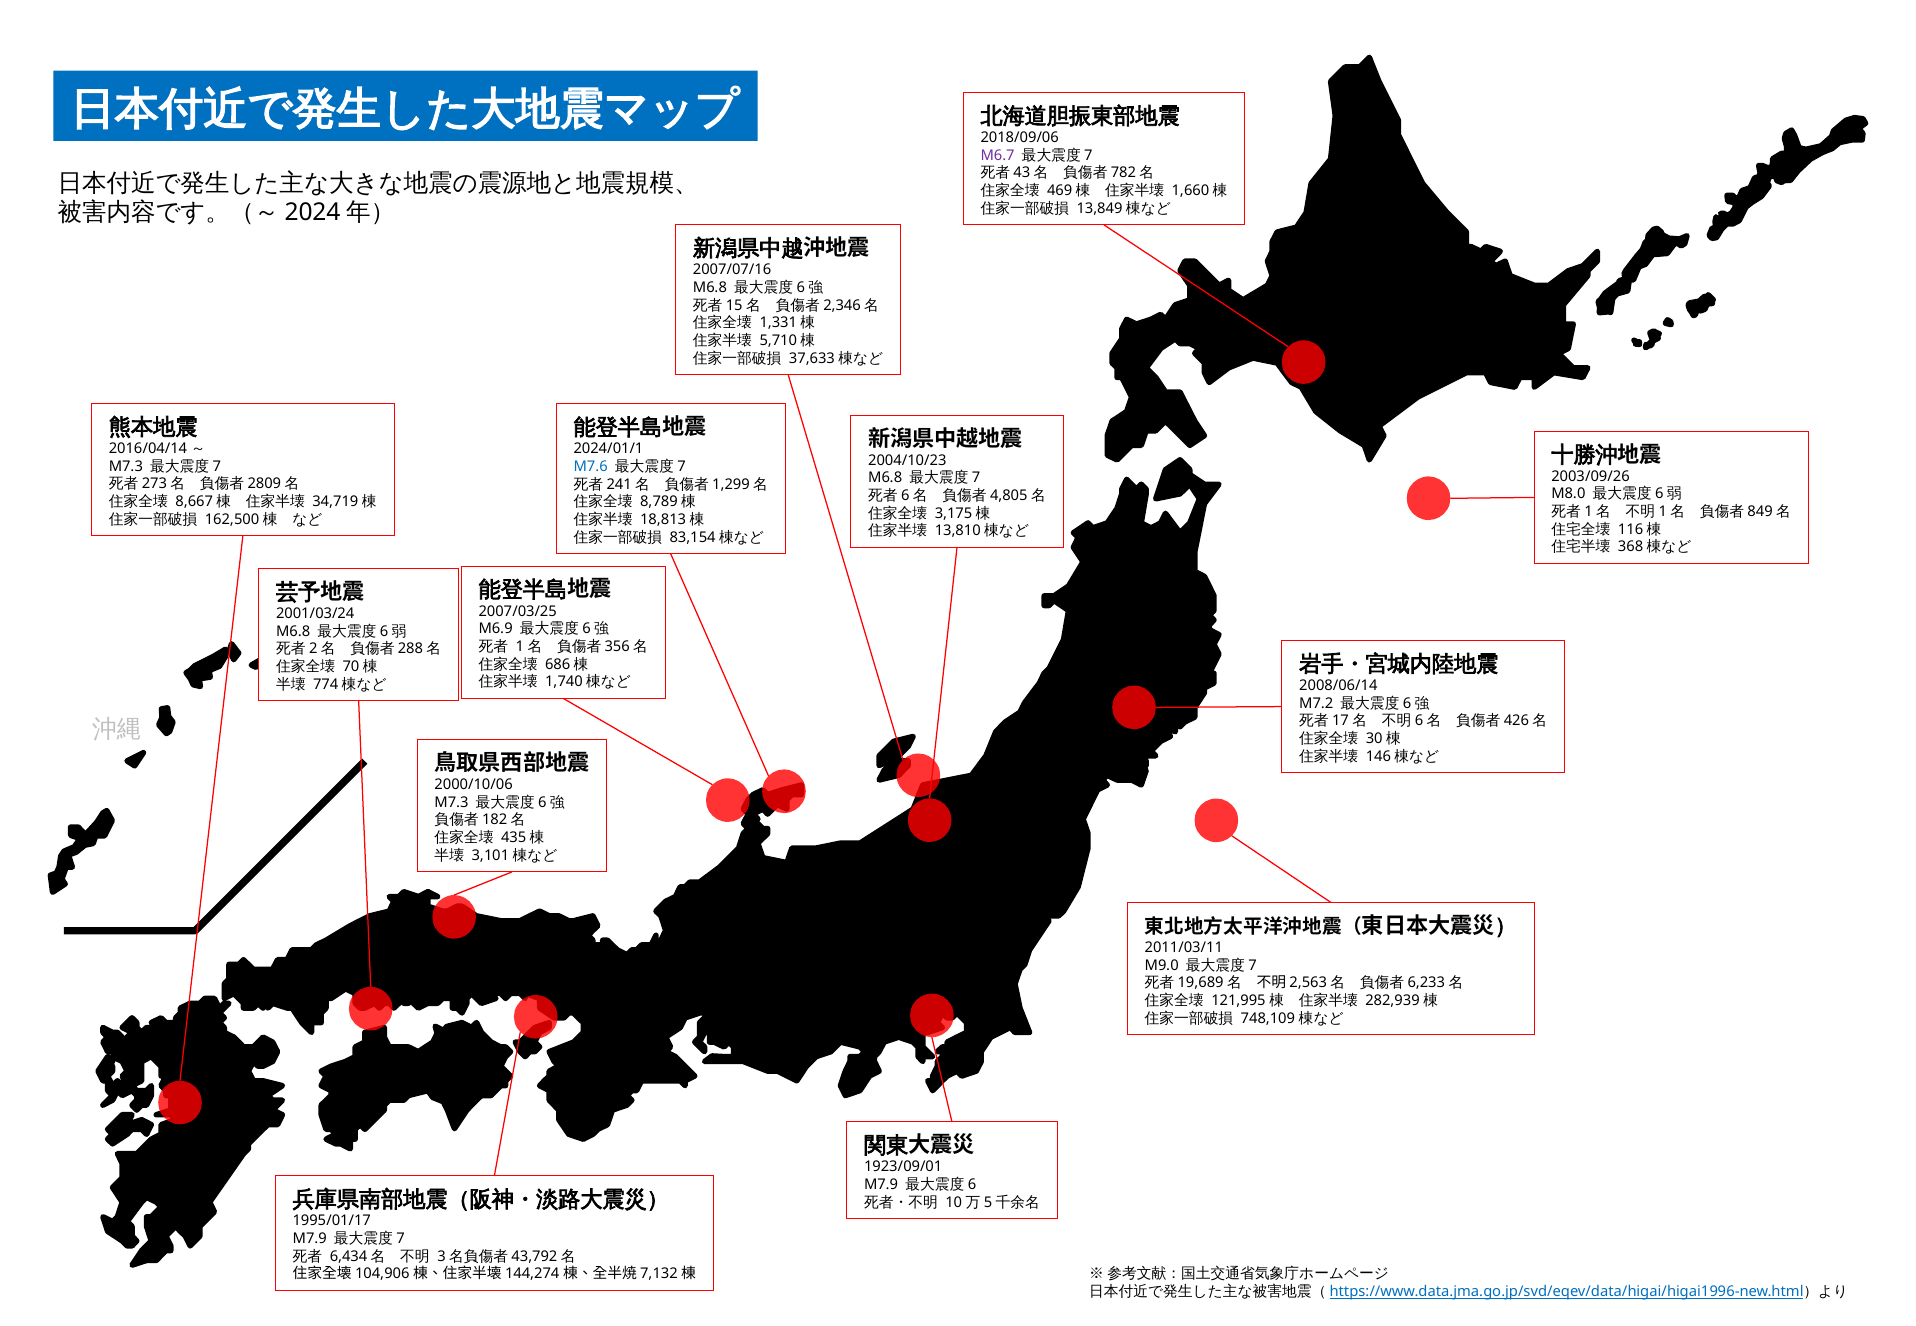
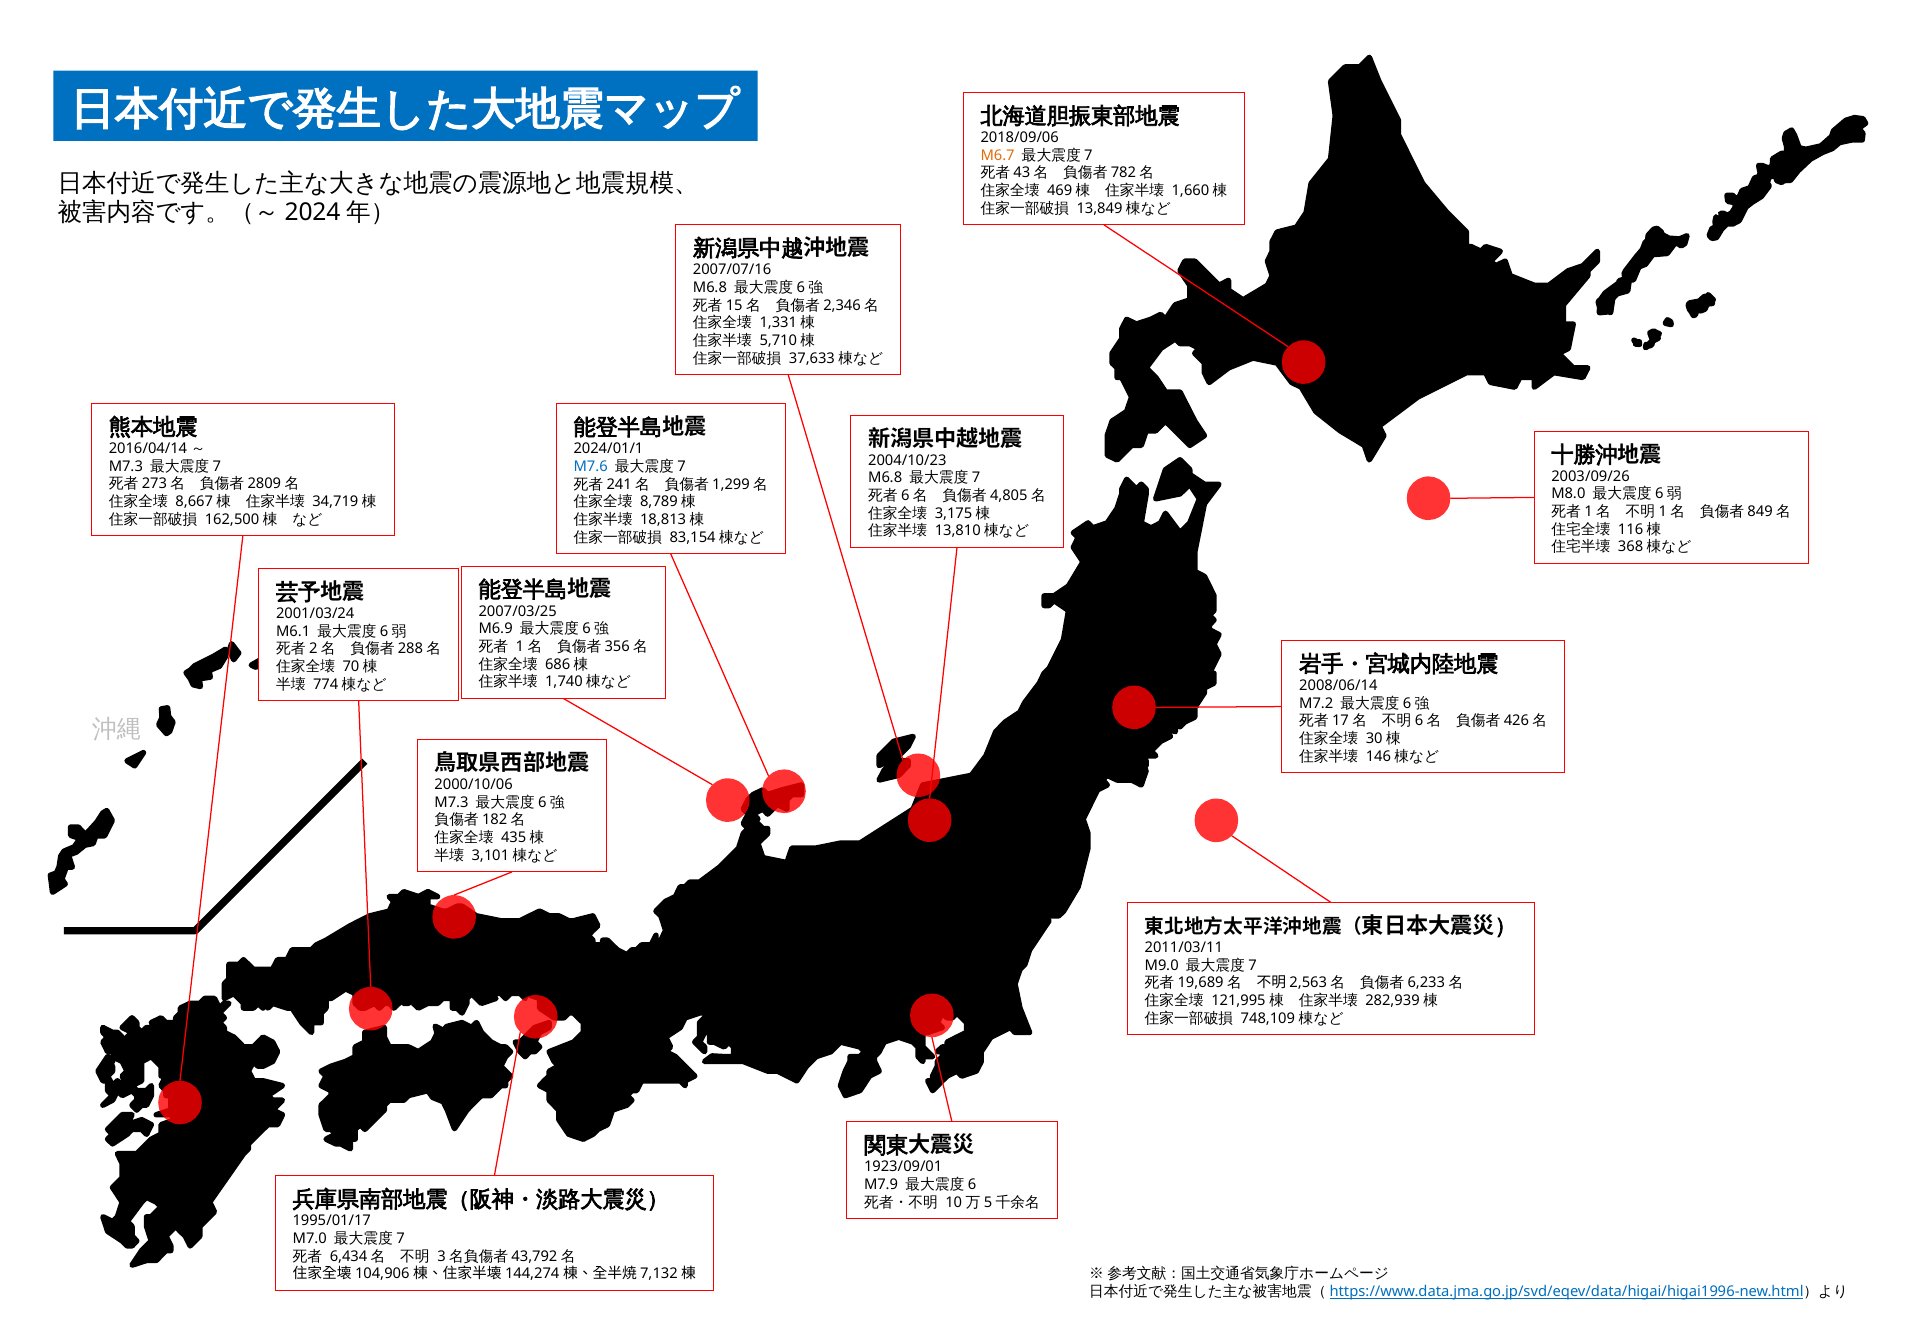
M6.7 colour: purple -> orange (998, 155)
M6.8: M6.8 -> M6.1 (293, 632)
M7.9: M7.9 -> M7.0 (310, 1239)
